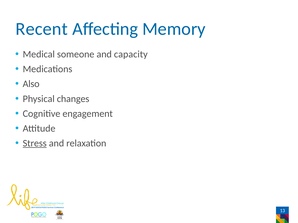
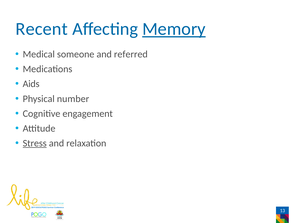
Memory underline: none -> present (174, 29)
capacity: capacity -> referred (131, 54)
Also: Also -> Aids (31, 84)
changes: changes -> number (73, 99)
